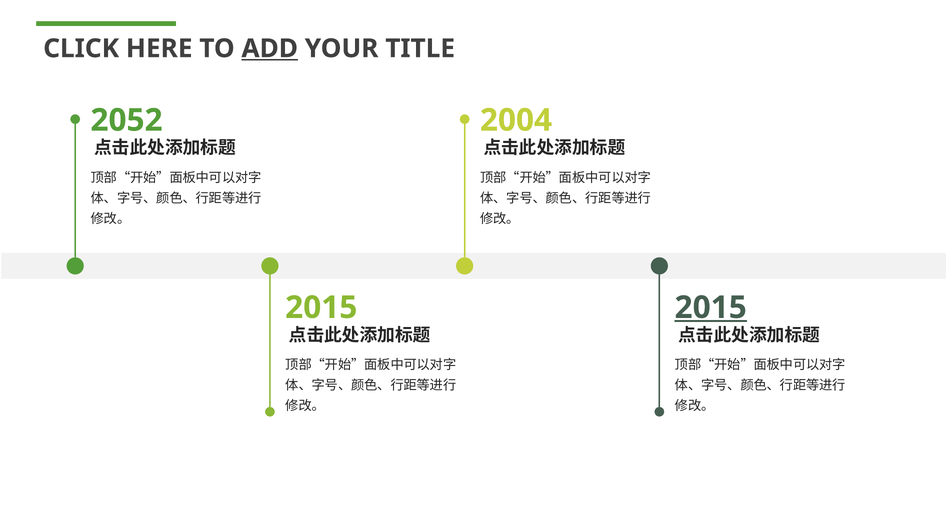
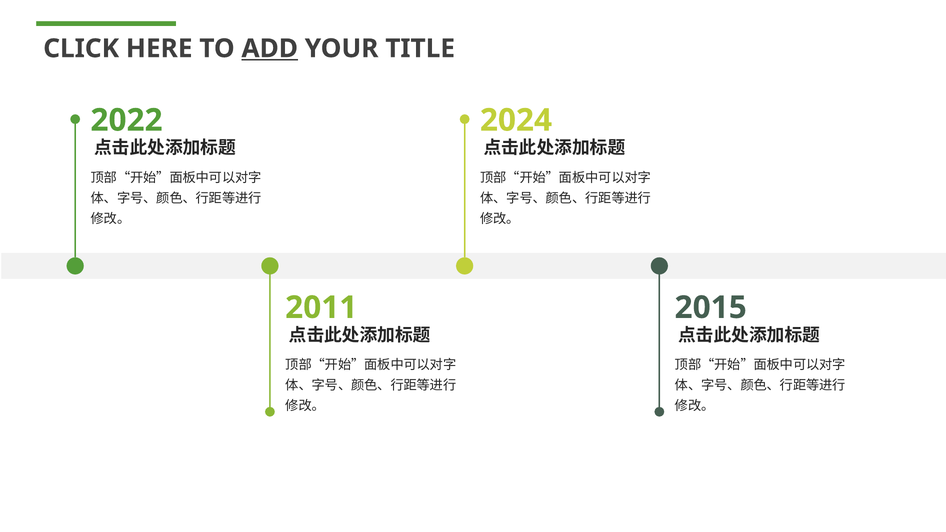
2052: 2052 -> 2022 (127, 120)
2004: 2004 -> 2024 (516, 120)
2015: 2015 -> 2011 (321, 308)
2015 underline: present -> none (711, 308)
